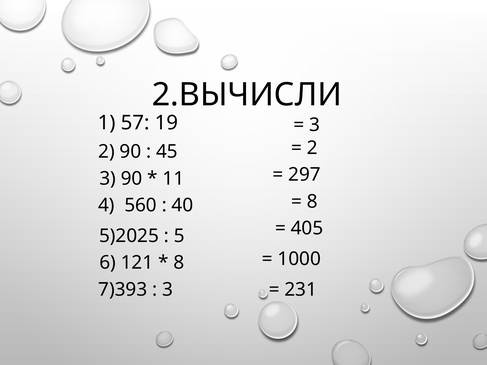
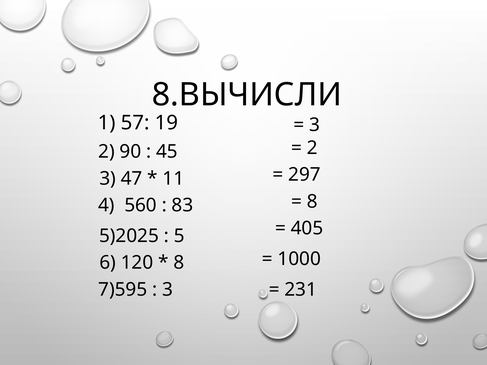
2.ВЫЧИСЛИ: 2.ВЫЧИСЛИ -> 8.ВЫЧИСЛИ (247, 95)
3 90: 90 -> 47 (132, 179)
40: 40 -> 83 (182, 205)
121: 121 -> 120 (137, 263)
7)393: 7)393 -> 7)595 (123, 290)
